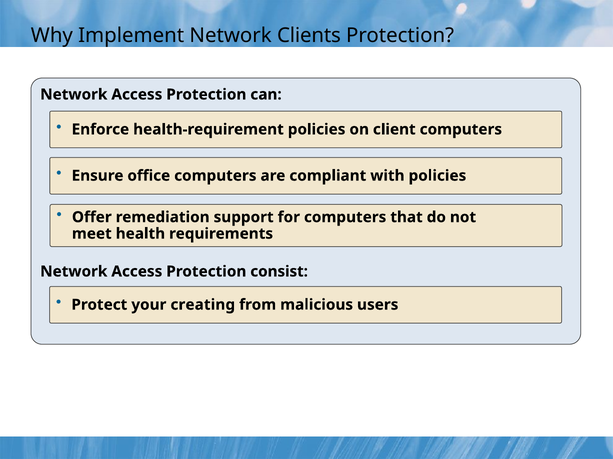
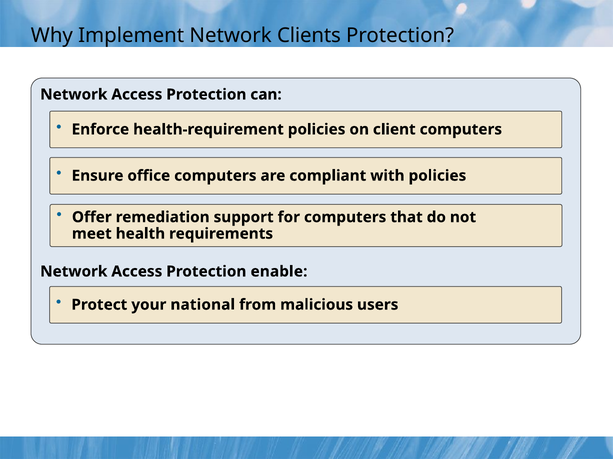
consist: consist -> enable (279, 272)
creating: creating -> national (203, 305)
